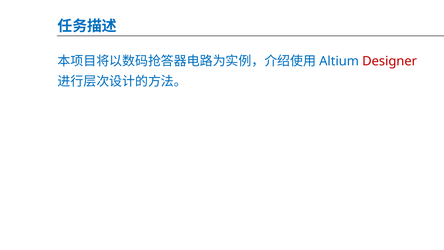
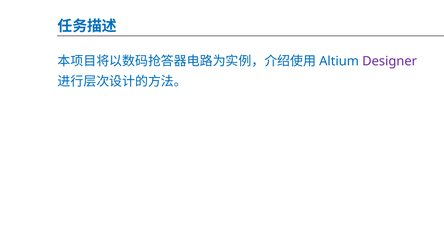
Designer colour: red -> purple (390, 61)
